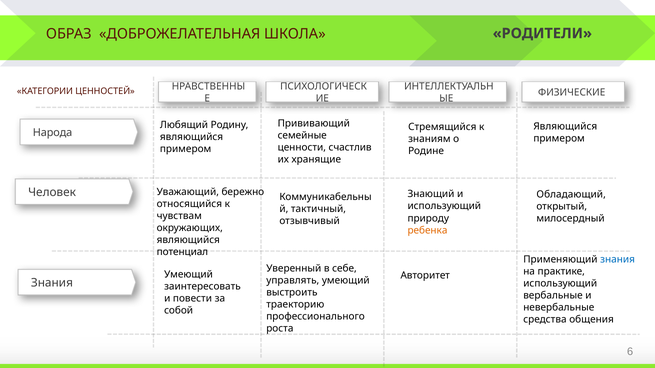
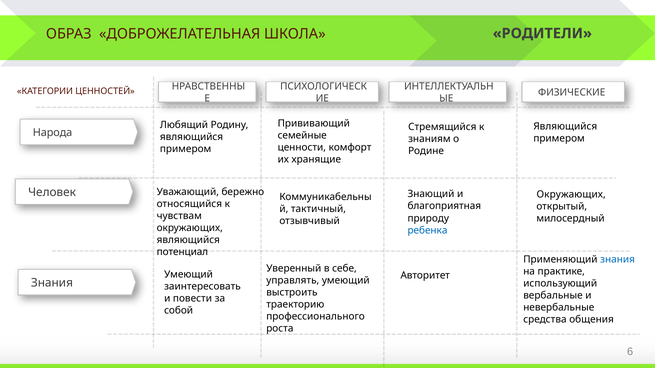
счастлив: счастлив -> комфорт (350, 148)
Обладающий: Обладающий -> Окружающих (571, 195)
использующий: использующий -> благоприятная (444, 206)
ребенка colour: orange -> blue (427, 230)
